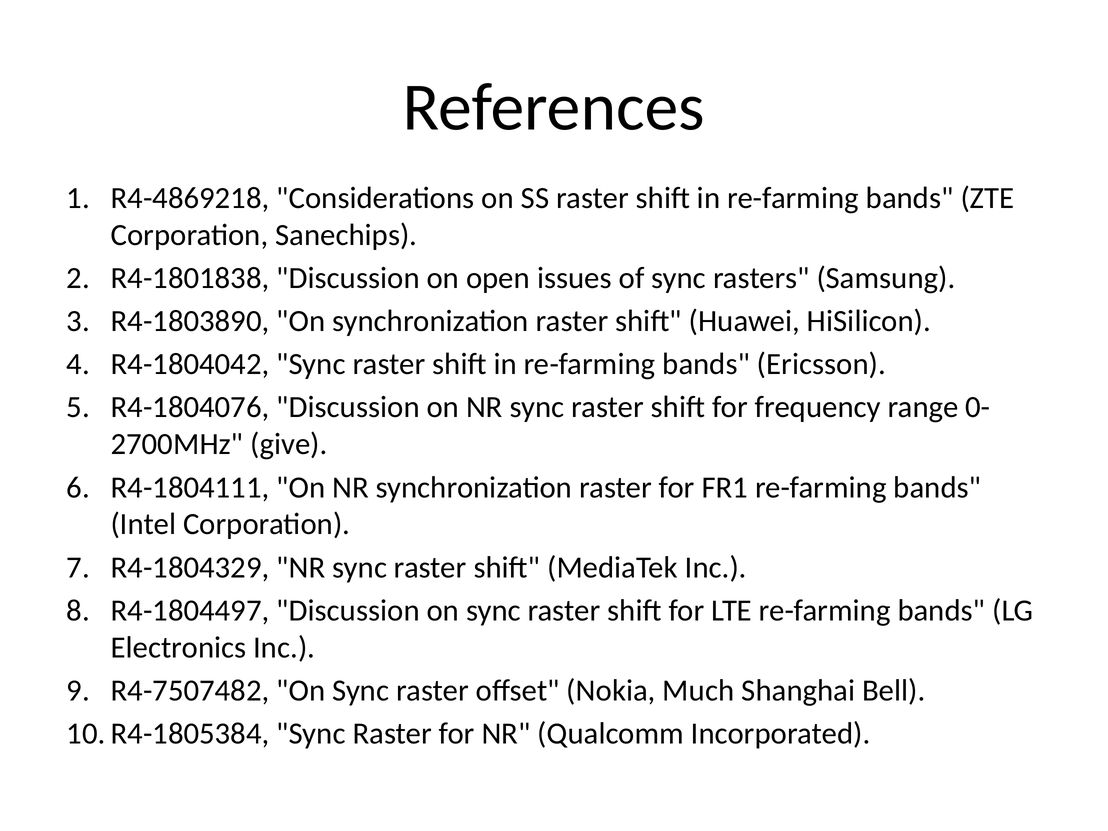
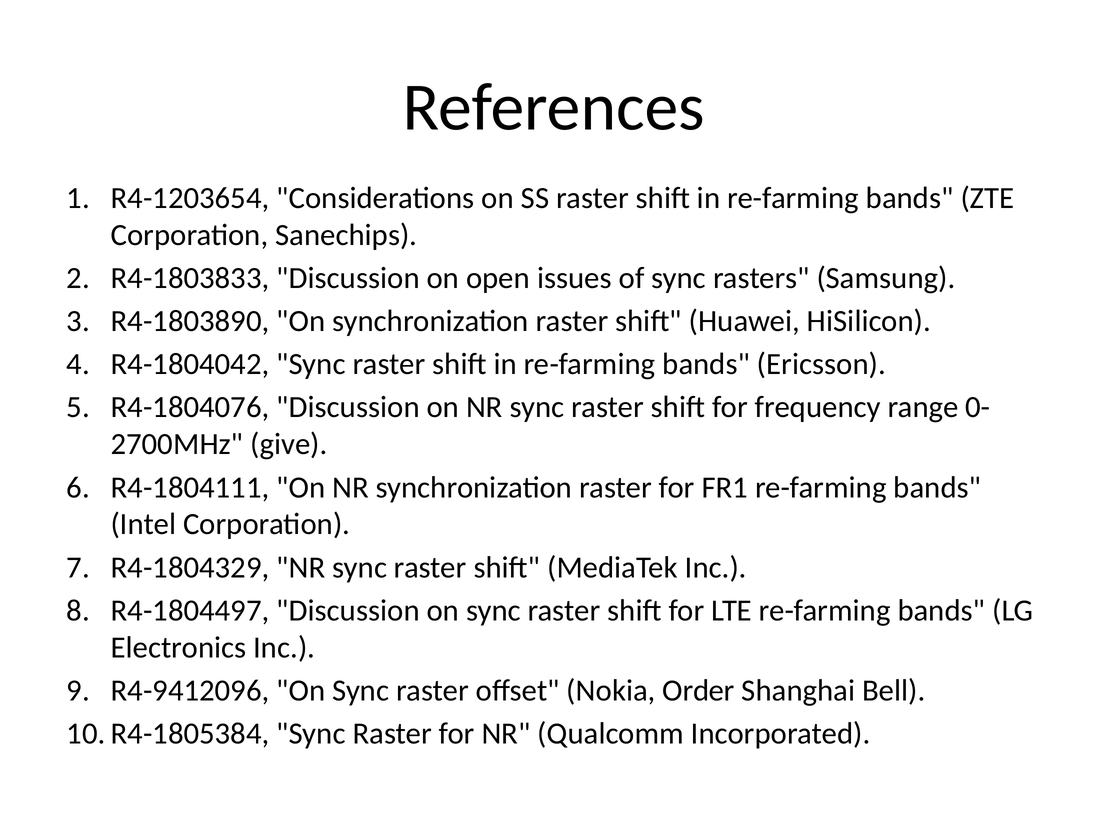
R4-4869218: R4-4869218 -> R4-1203654 (190, 198)
R4-1801838: R4-1801838 -> R4-1803833 (190, 278)
R4-7507482: R4-7507482 -> R4-9412096 (190, 691)
Much: Much -> Order (699, 691)
